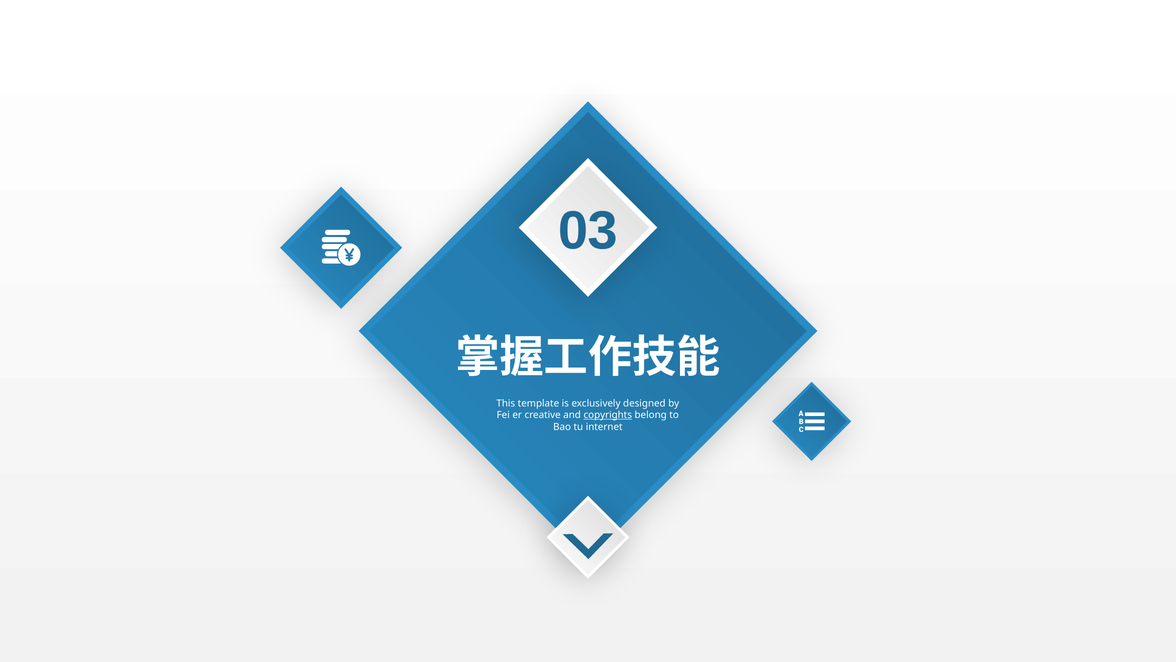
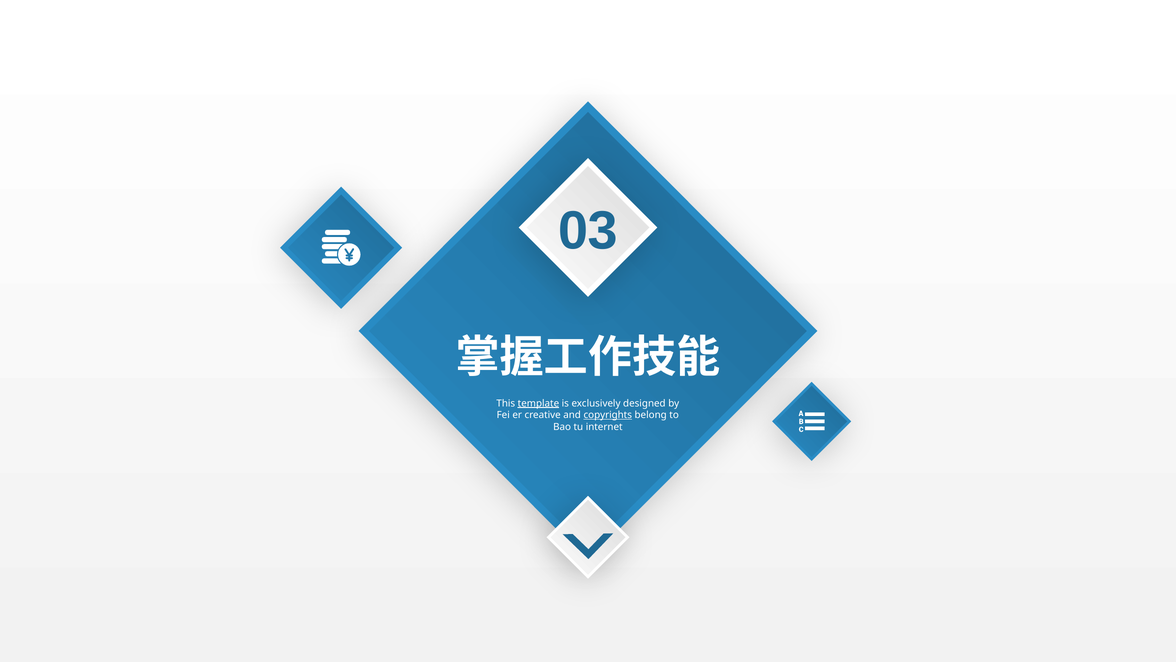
template underline: none -> present (538, 403)
